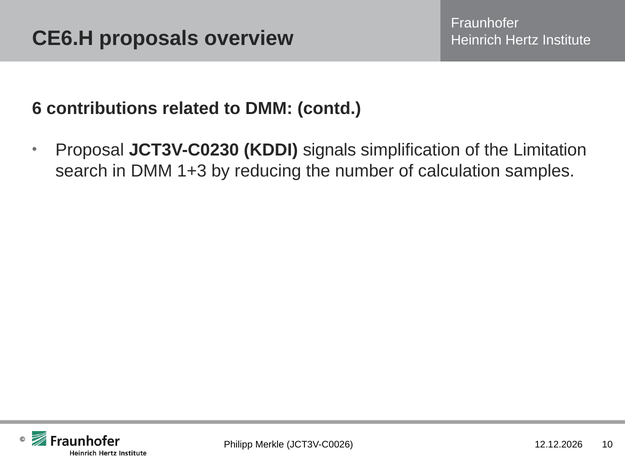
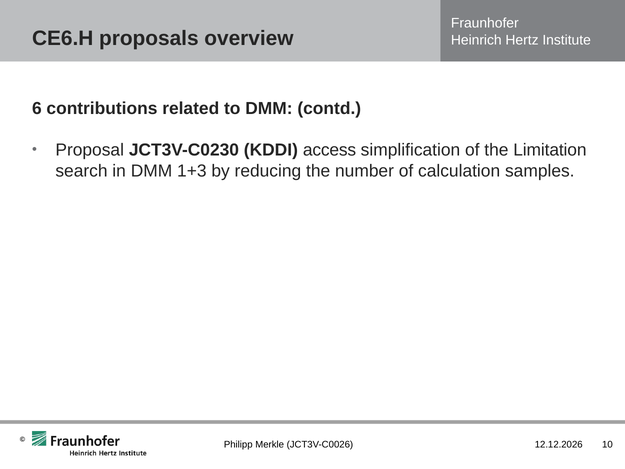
signals: signals -> access (330, 150)
